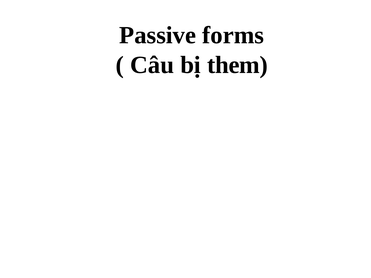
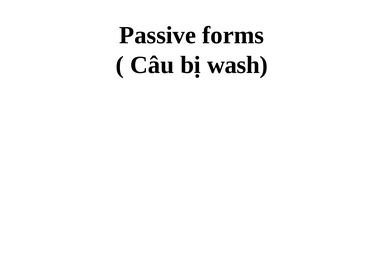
them: them -> wash (237, 65)
